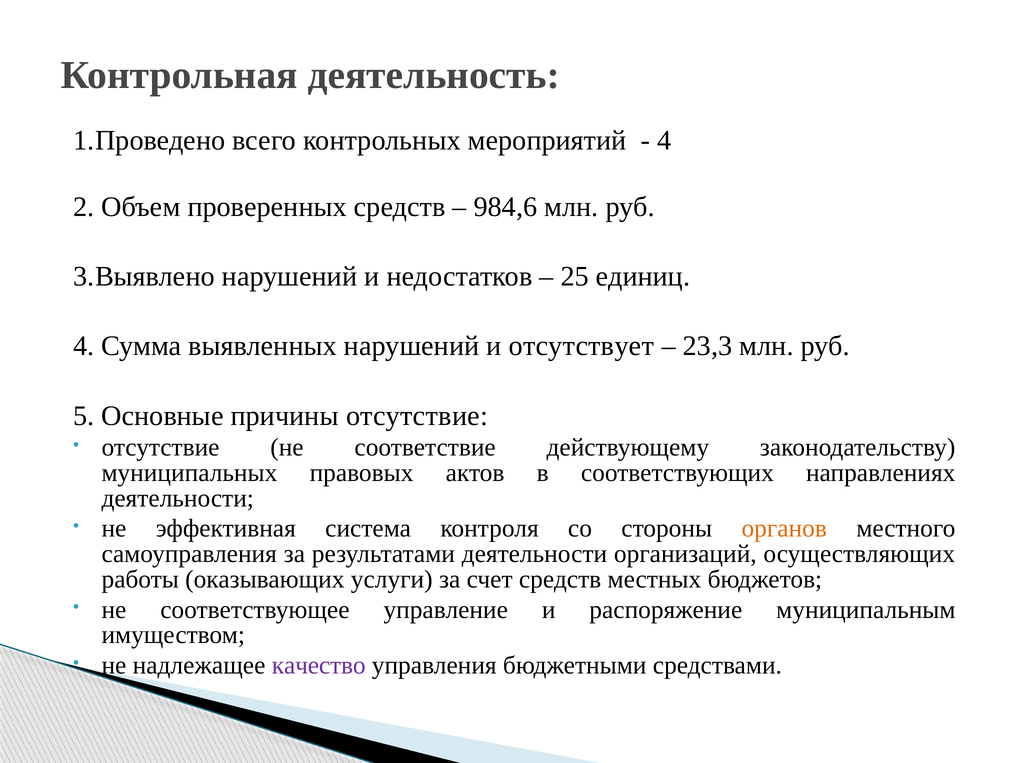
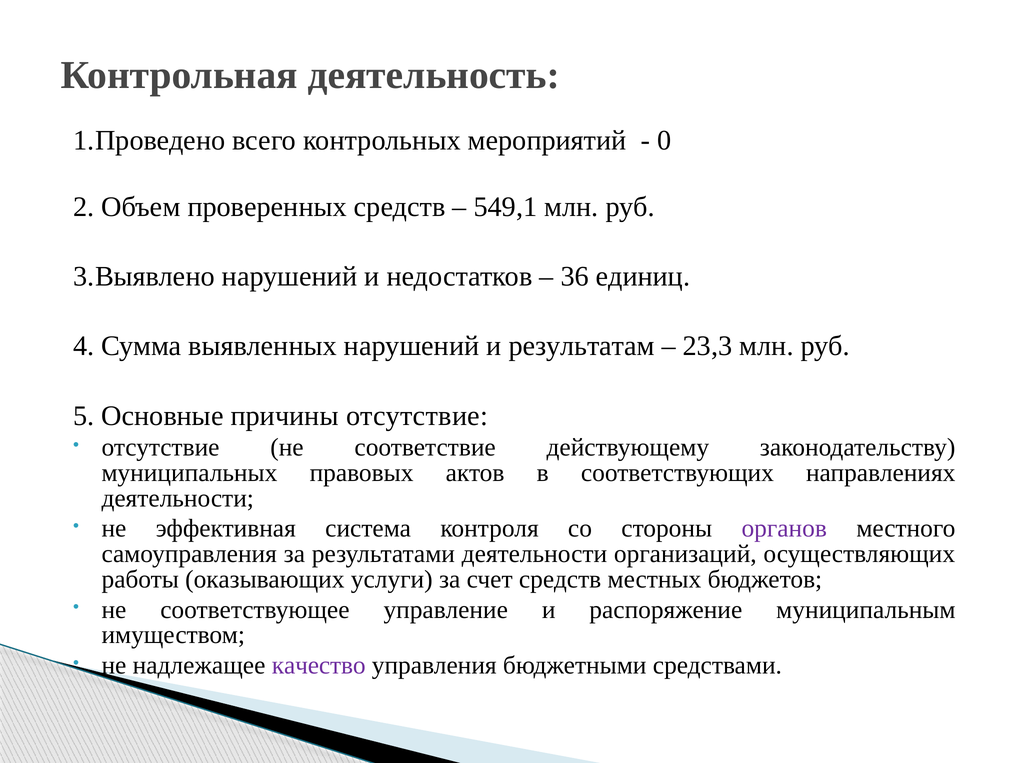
4: 4 -> 0 (664, 140)
984,6: 984,6 -> 549,1 (505, 207)
25: 25 -> 36 (575, 276)
отсутствует: отсутствует -> результатам (582, 346)
органов colour: orange -> purple (784, 528)
